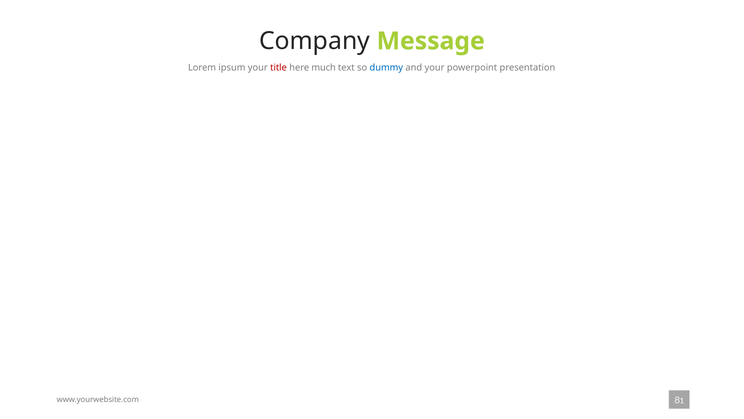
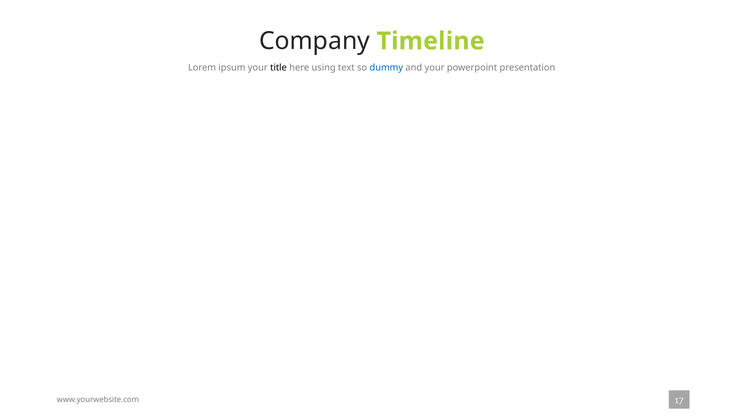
Message: Message -> Timeline (431, 41)
title colour: red -> black (279, 67)
much: much -> using (324, 67)
81: 81 -> 17 (679, 400)
